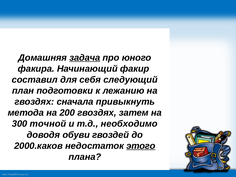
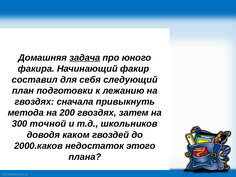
необходимо: необходимо -> школьников (129, 124)
обуви: обуви -> каком (76, 135)
этого underline: present -> none (141, 146)
